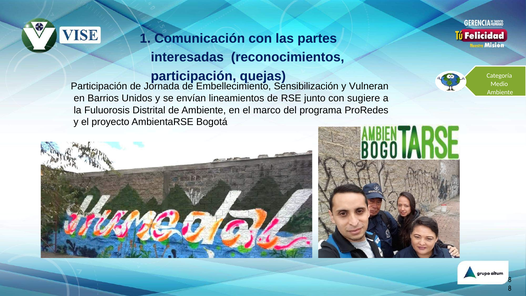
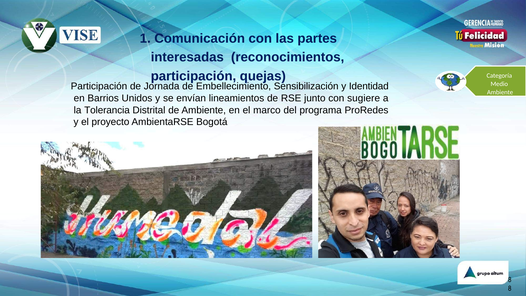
Vulneran: Vulneran -> Identidad (369, 86)
Fuluorosis: Fuluorosis -> Tolerancia (107, 110)
